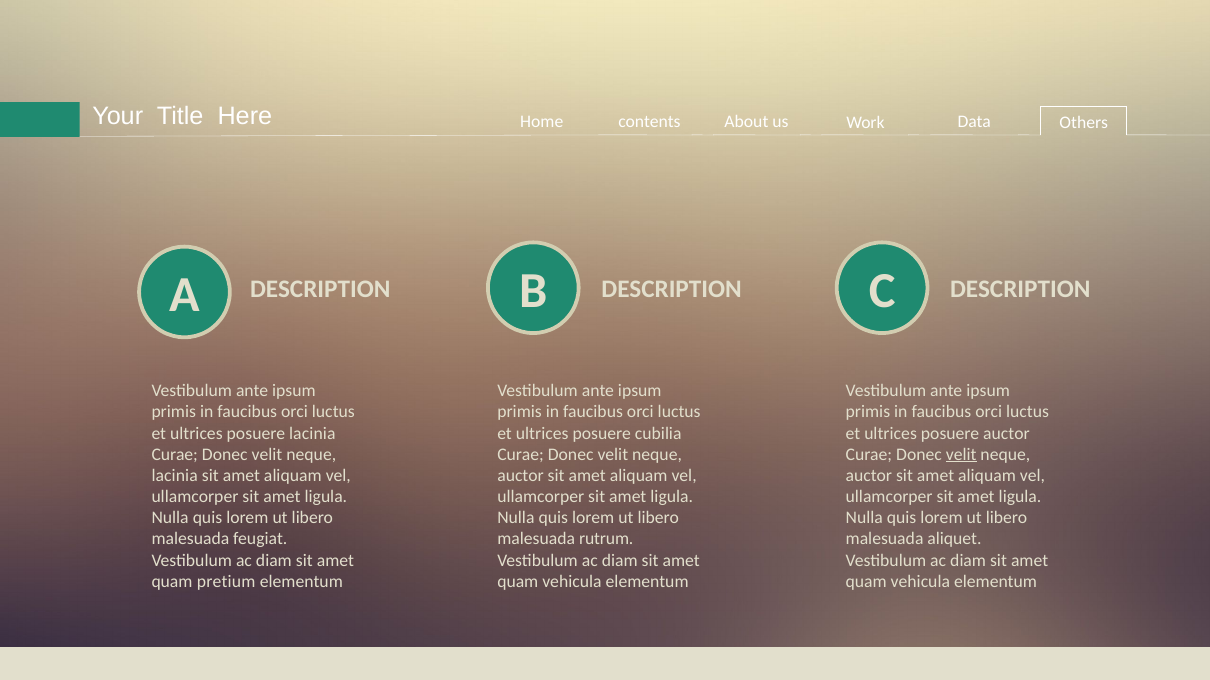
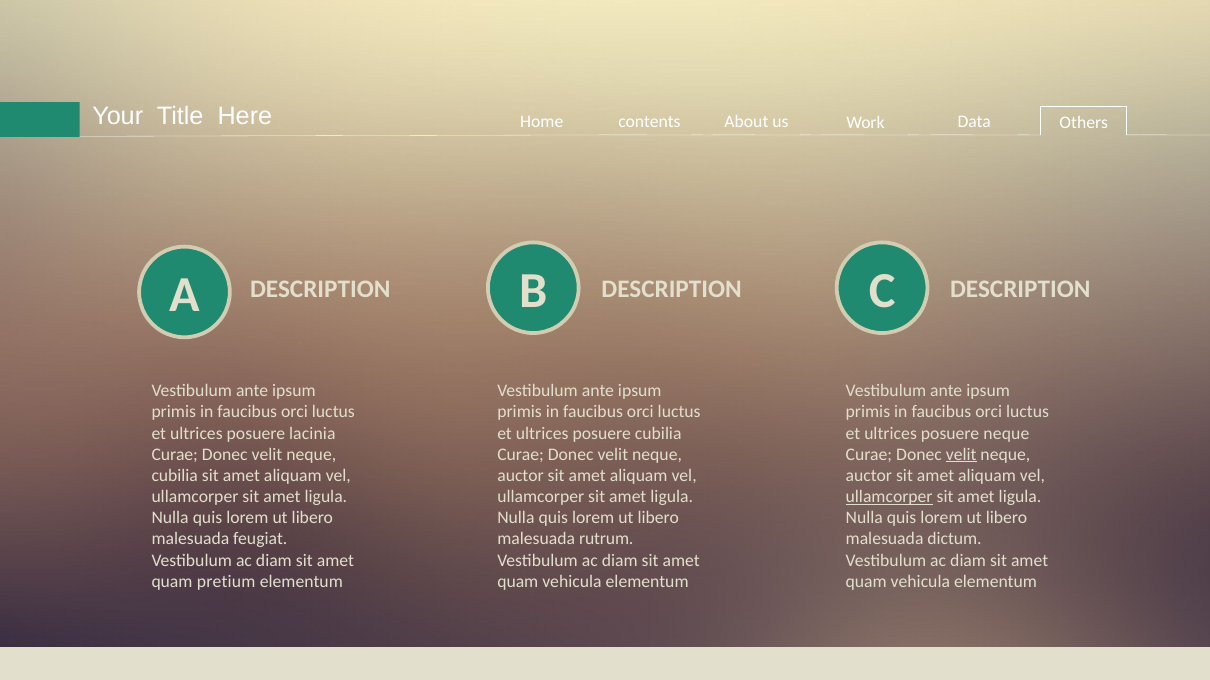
posuere auctor: auctor -> neque (1006, 434)
lacinia: lacinia -> cubilia (175, 476)
ullamcorper underline: none -> present (889, 497)
aliquet: aliquet -> dictum (955, 540)
